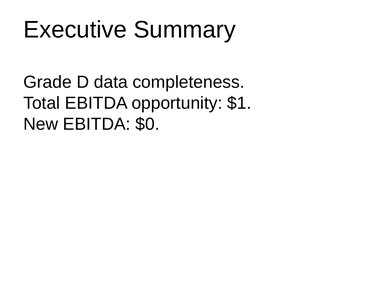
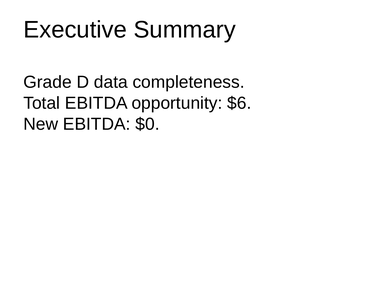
$1: $1 -> $6 (239, 103)
